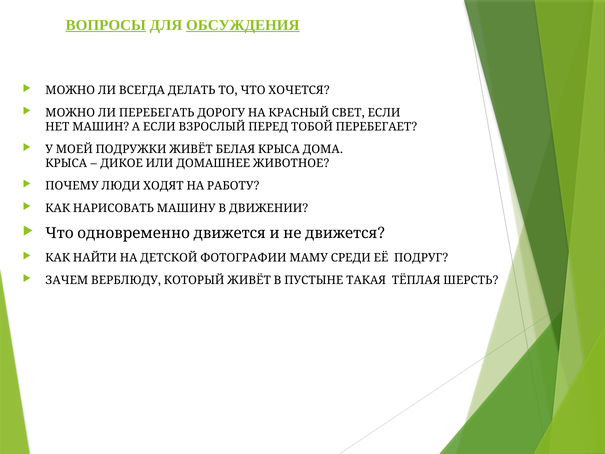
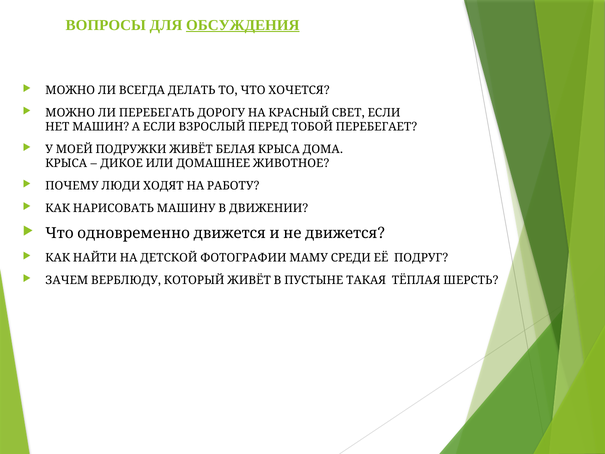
ВОПРОСЫ underline: present -> none (106, 25)
